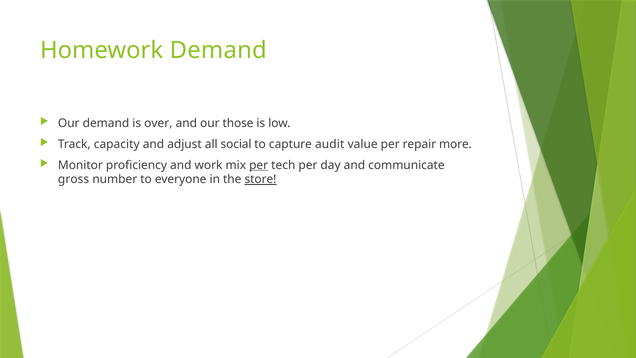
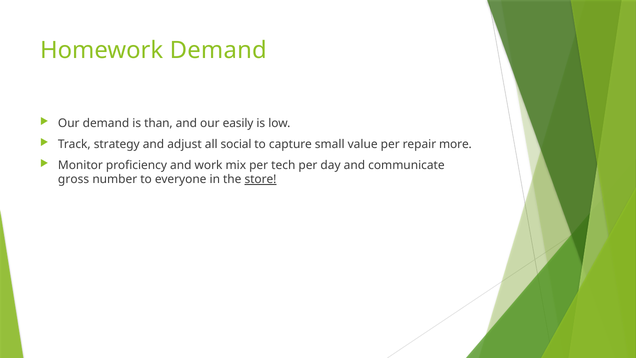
over: over -> than (158, 123)
those: those -> easily (238, 123)
capacity: capacity -> strategy (117, 144)
audit: audit -> small (330, 144)
per underline: present -> none (259, 165)
